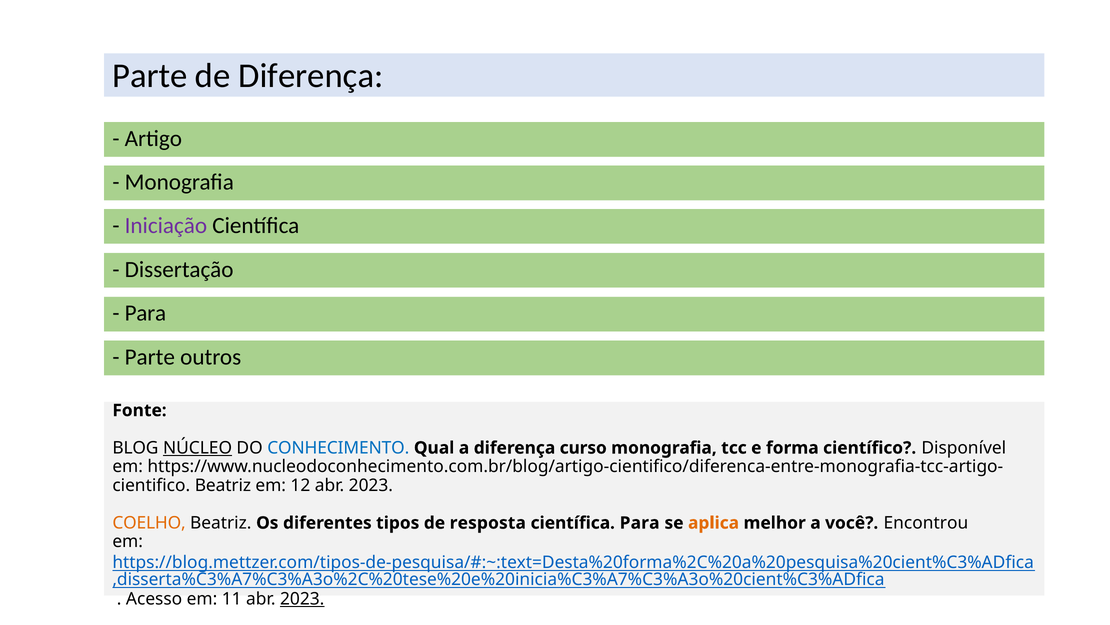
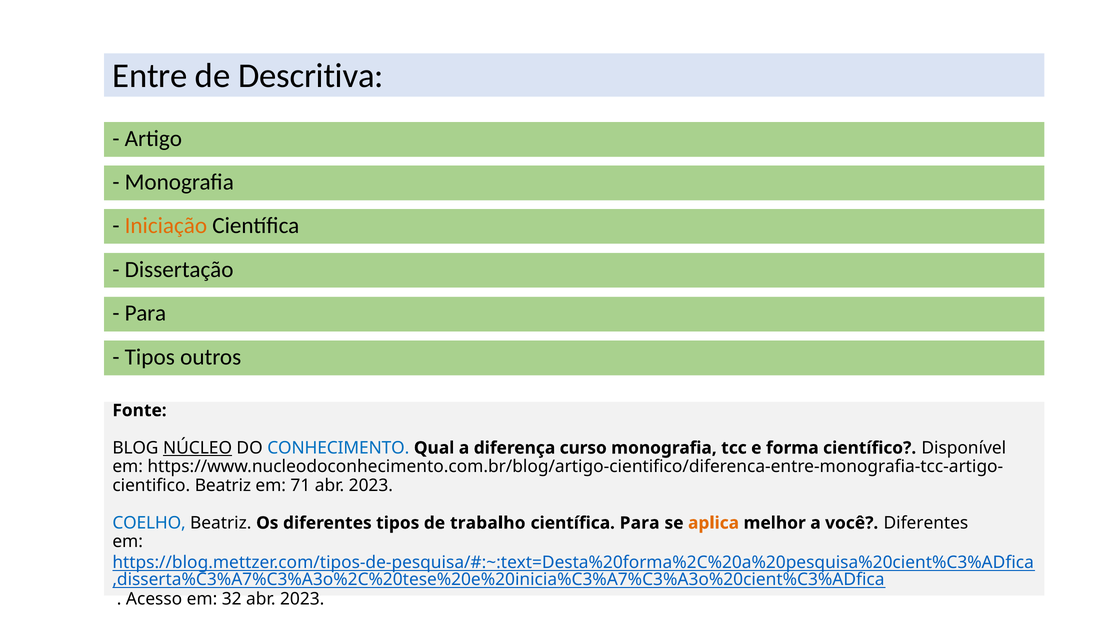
Parte: Parte -> Entre (150, 76)
de Diferença: Diferença -> Descritiva (311, 76)
Iniciação colour: purple -> orange (166, 225)
Parte: Parte -> Tipos (150, 357)
12: 12 -> 71 (300, 485)
COELHO colour: orange -> blue (149, 522)
resposta: resposta -> trabalho (488, 522)
você Encontrou: Encontrou -> Diferentes (926, 522)
11: 11 -> 32 (232, 598)
2023 underline: present -> none (302, 598)
